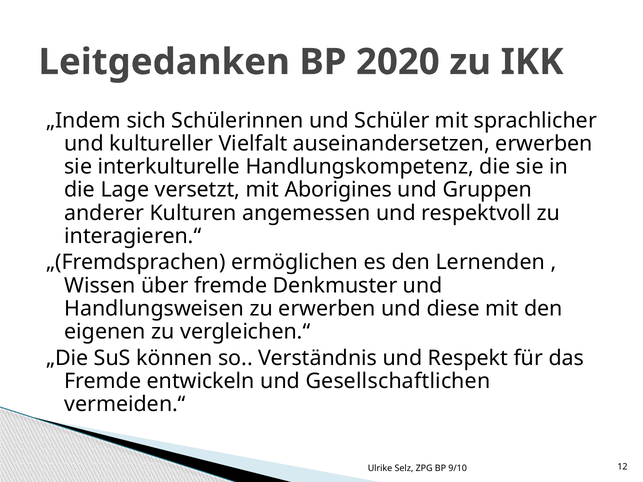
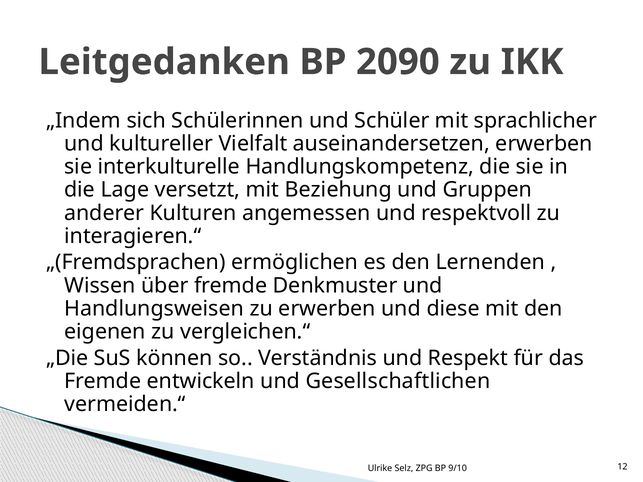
2020: 2020 -> 2090 (398, 62)
Aborigines: Aborigines -> Beziehung (338, 190)
